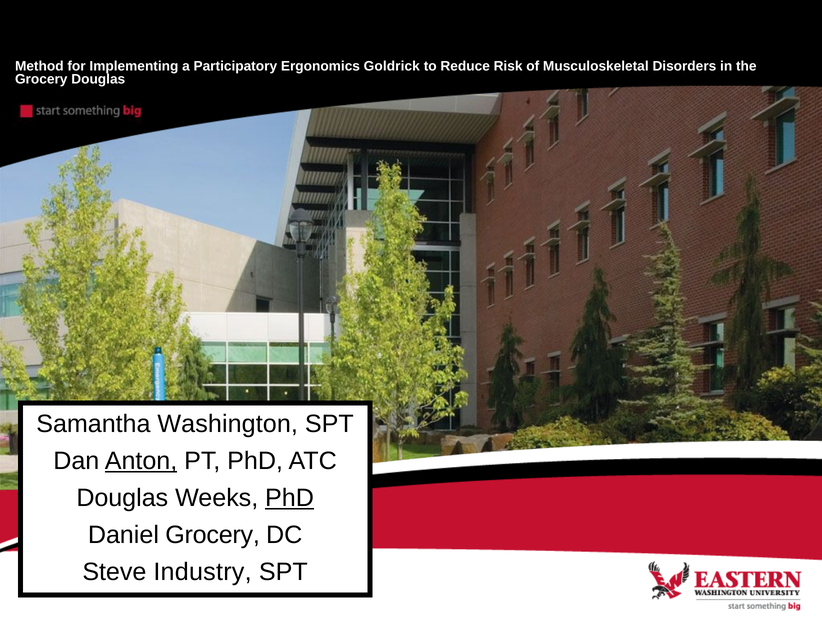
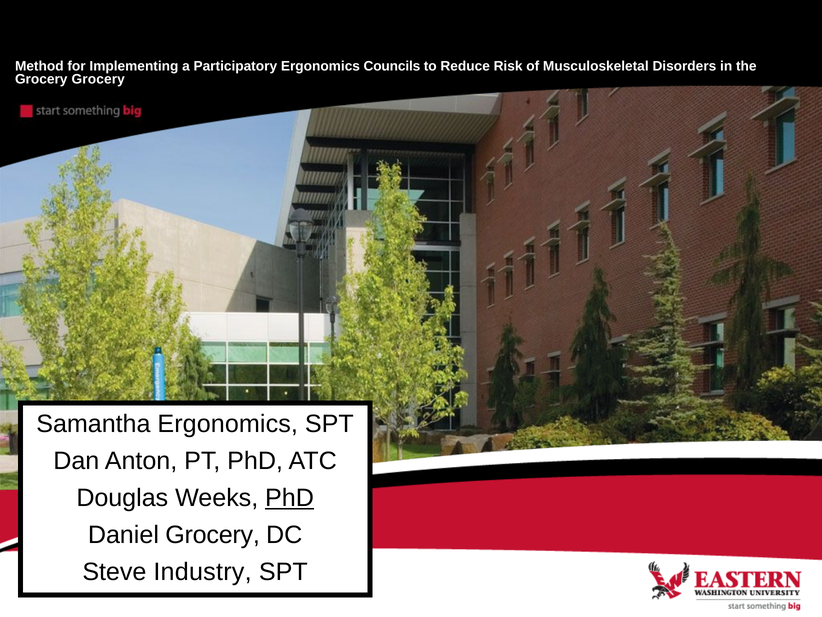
Goldrick: Goldrick -> Councils (392, 66)
Grocery Douglas: Douglas -> Grocery (98, 79)
Samantha Washington: Washington -> Ergonomics (228, 424)
Anton underline: present -> none (141, 461)
